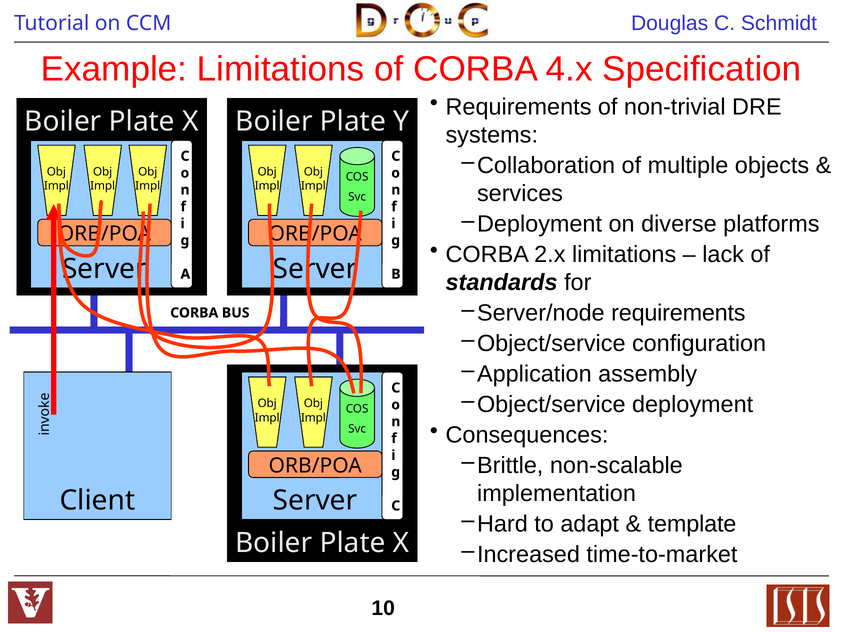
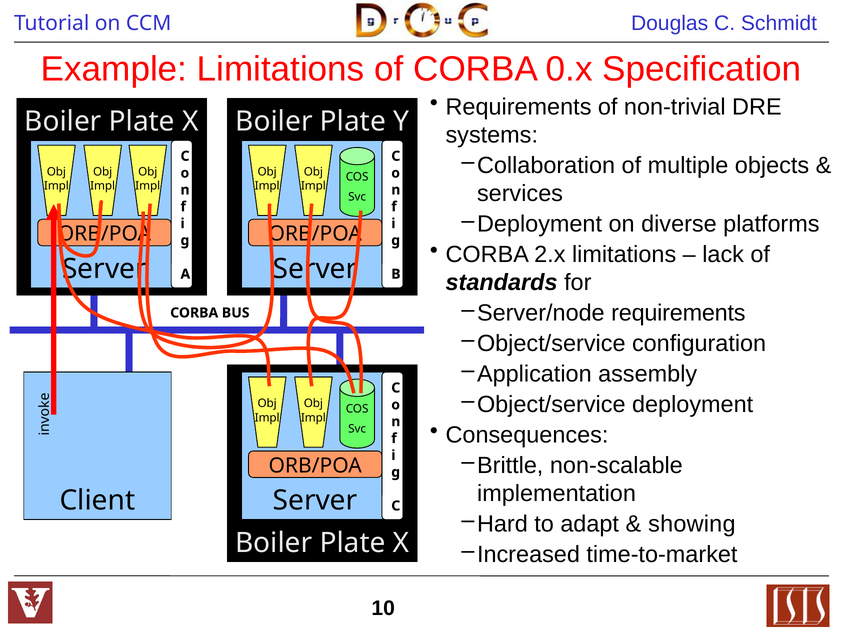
4.x: 4.x -> 0.x (569, 69)
template: template -> showing (692, 524)
